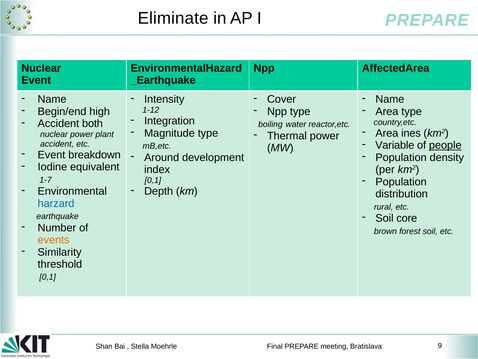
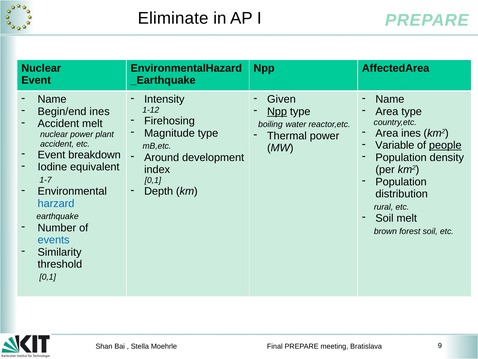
Cover: Cover -> Given (281, 99)
Begin/end high: high -> ines (100, 111)
Npp underline: none -> present (277, 111)
Integration: Integration -> Firehosing (169, 121)
Accident both: both -> melt (92, 124)
Soil core: core -> melt (407, 218)
events colour: orange -> blue (54, 240)
